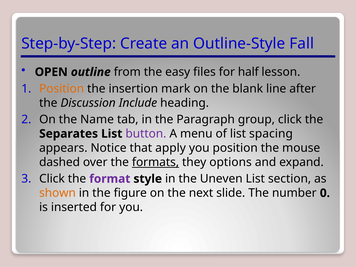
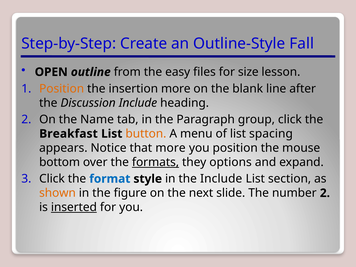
half: half -> size (248, 72)
insertion mark: mark -> more (176, 89)
Separates: Separates -> Breakfast (69, 134)
button colour: purple -> orange (146, 134)
that apply: apply -> more (171, 148)
dashed: dashed -> bottom (60, 162)
format colour: purple -> blue (110, 179)
the Uneven: Uneven -> Include (221, 179)
number 0: 0 -> 2 (325, 193)
inserted underline: none -> present (74, 207)
